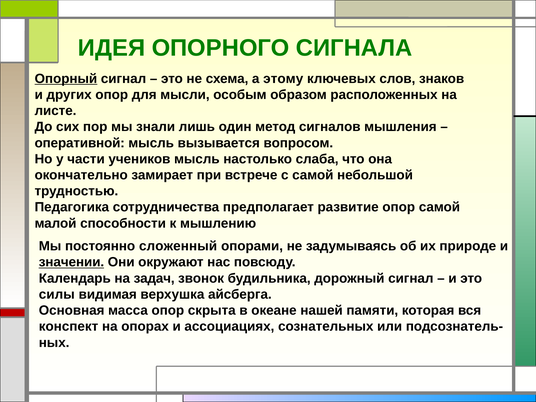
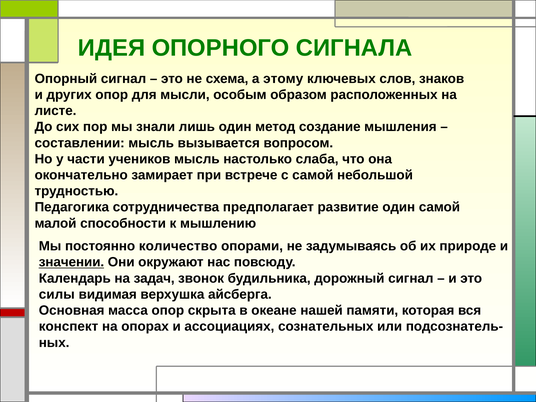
Опорный underline: present -> none (66, 79)
сигналов: сигналов -> создание (330, 127)
оперативной: оперативной -> составлении (80, 143)
развитие опор: опор -> один (399, 207)
сложенный: сложенный -> количество (178, 246)
